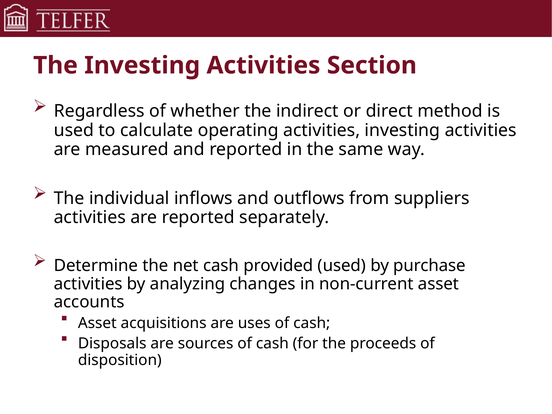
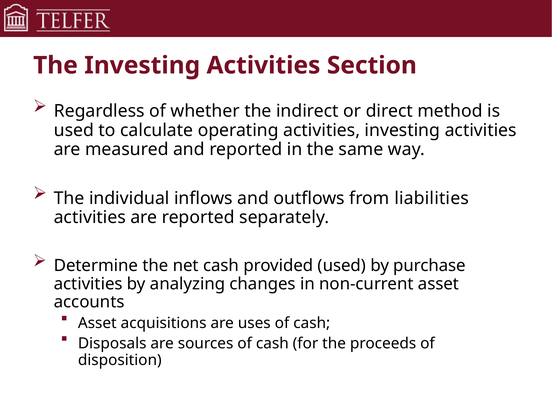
suppliers: suppliers -> liabilities (432, 198)
